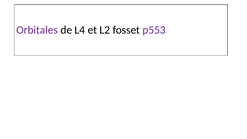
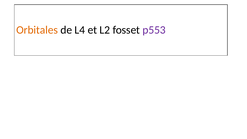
Orbitales colour: purple -> orange (37, 30)
